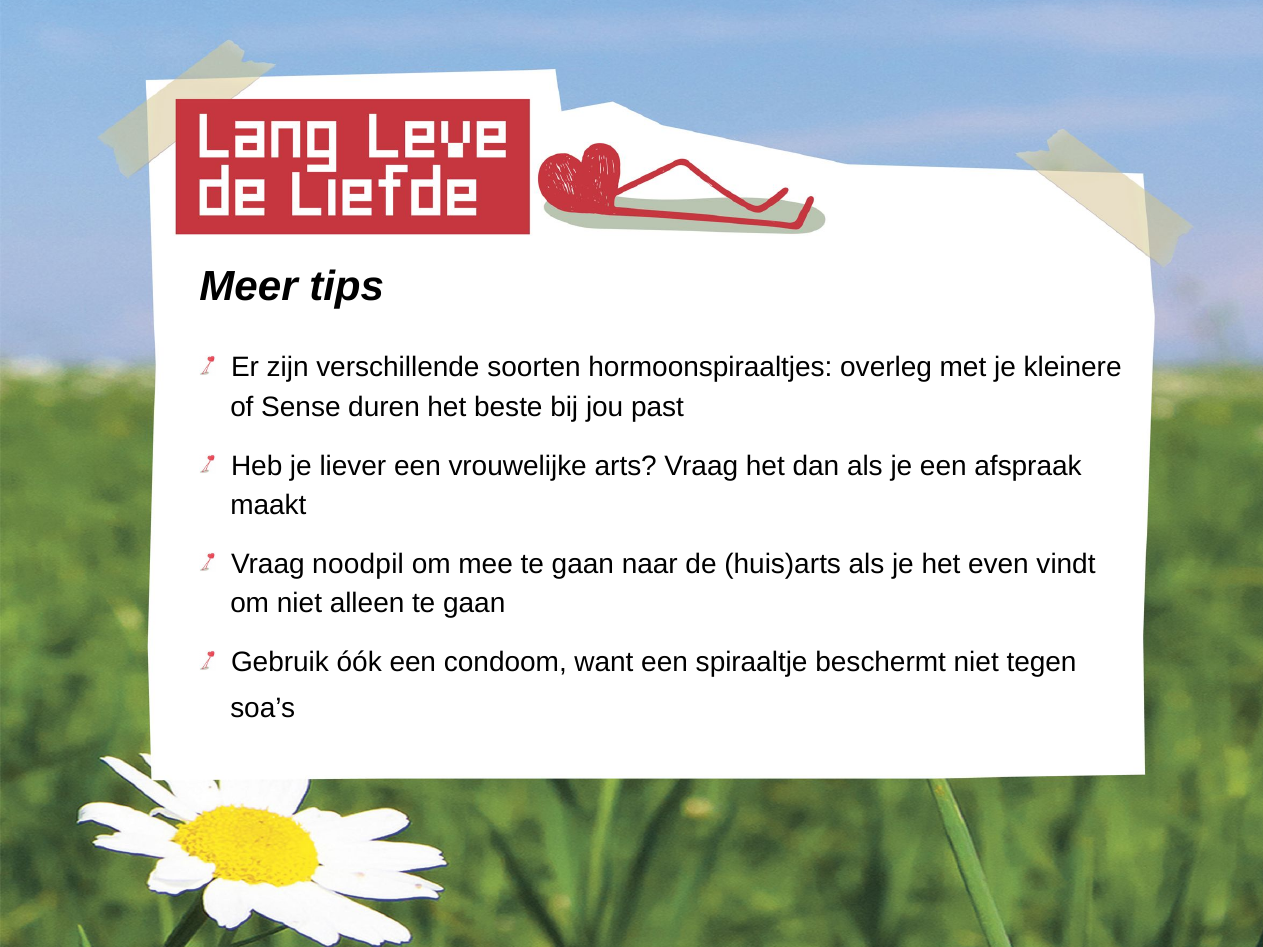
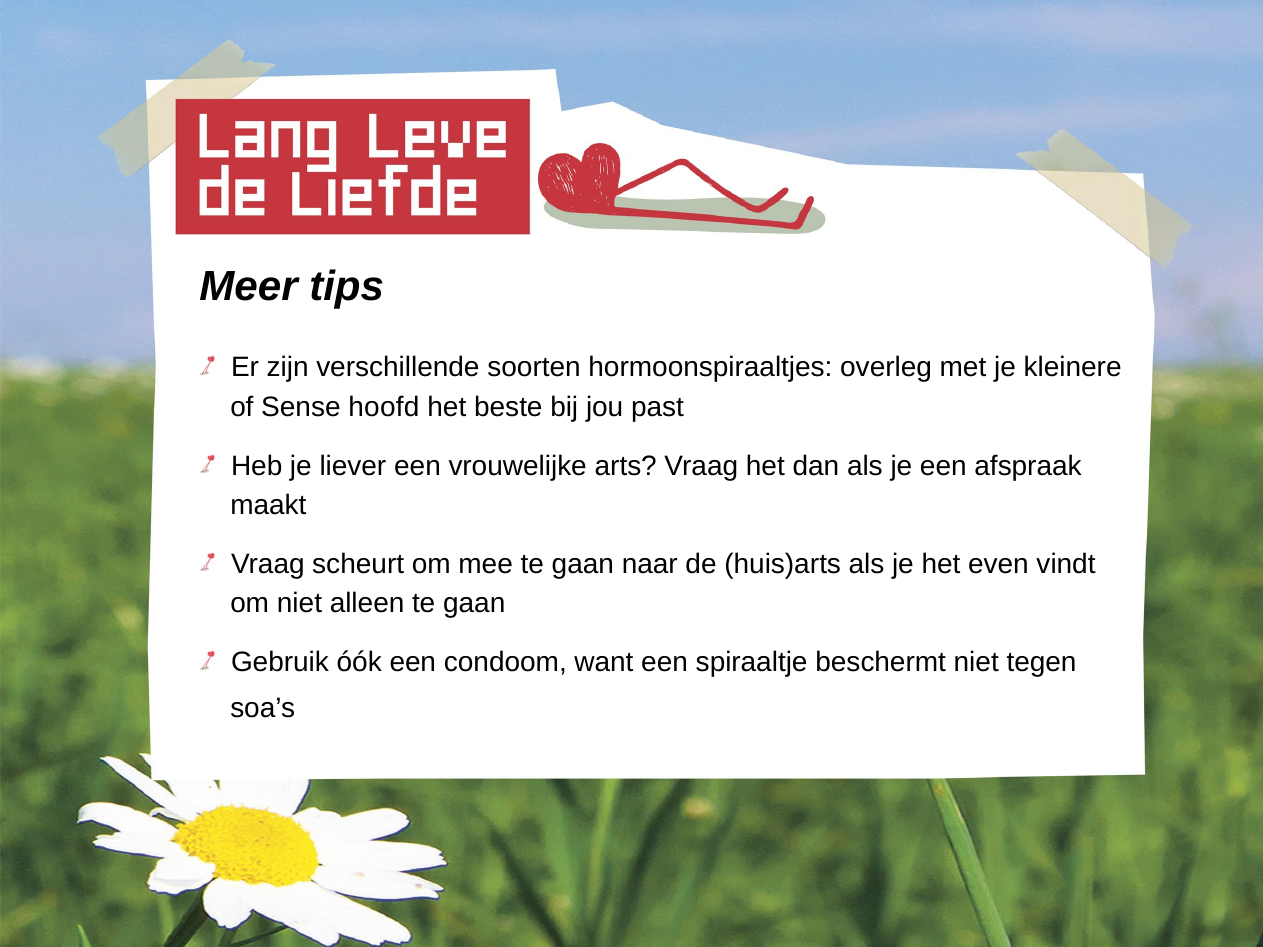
duren: duren -> hoofd (384, 407)
noodpil: noodpil -> scheurt (358, 564)
